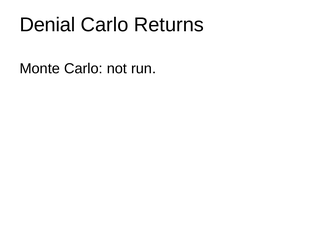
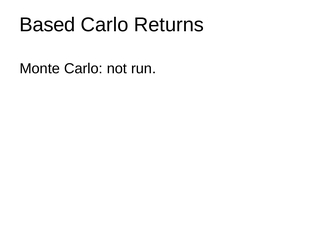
Denial: Denial -> Based (47, 25)
